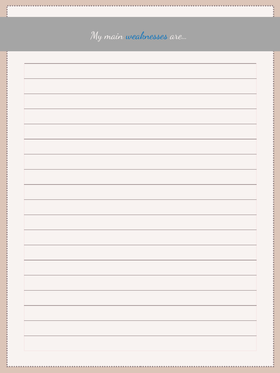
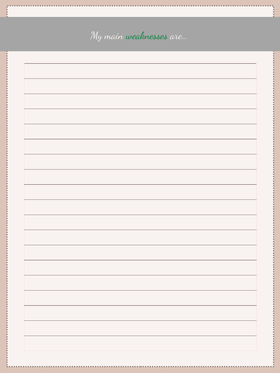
weaknesses colour: blue -> green (147, 36)
